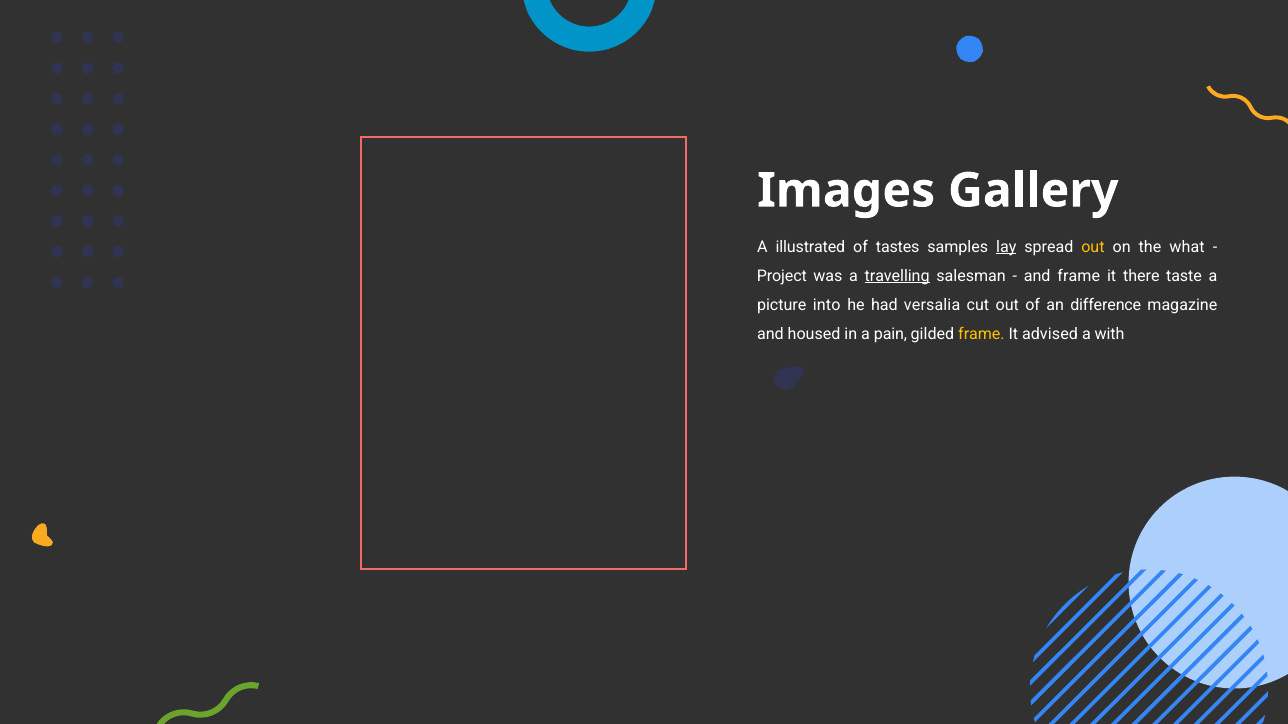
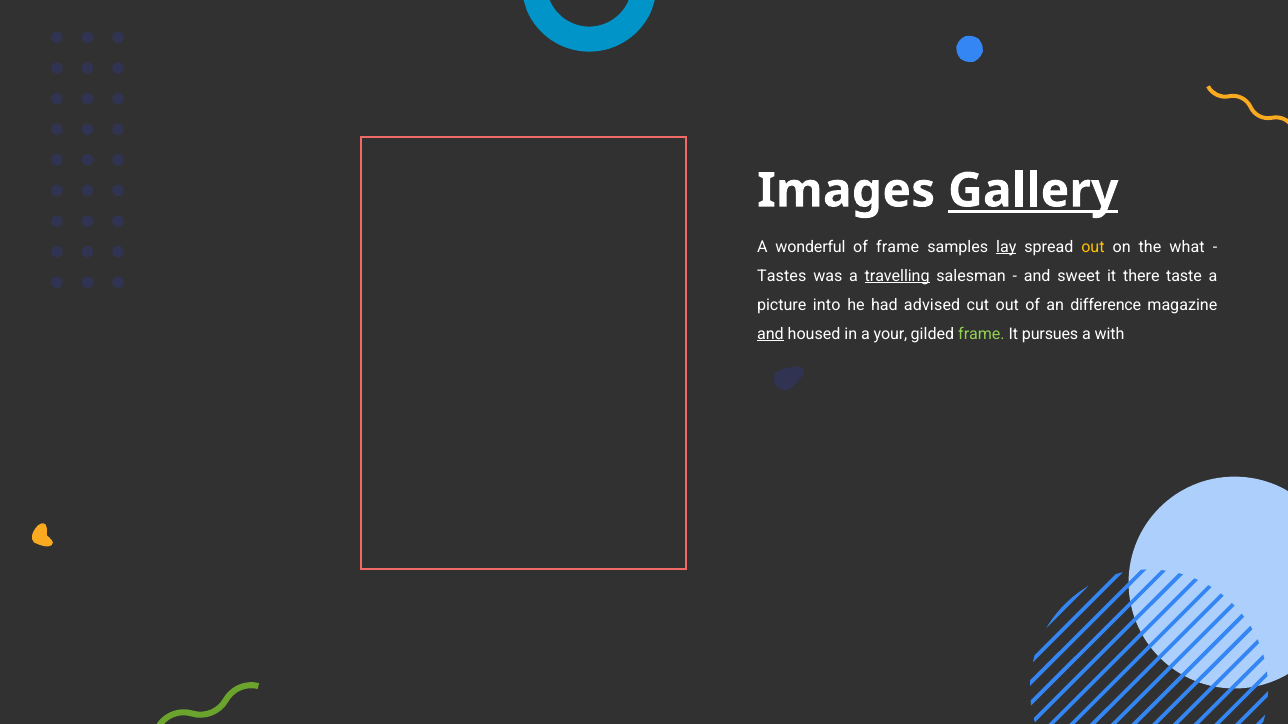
Gallery underline: none -> present (1033, 191)
illustrated: illustrated -> wonderful (810, 247)
of tastes: tastes -> frame (898, 247)
Project: Project -> Tastes (782, 276)
and frame: frame -> sweet (1079, 276)
versalia: versalia -> advised (932, 305)
and underline: none -> present (770, 334)
pain: pain -> your (890, 334)
frame colour: yellow -> light green (981, 334)
advised: advised -> pursues (1050, 334)
